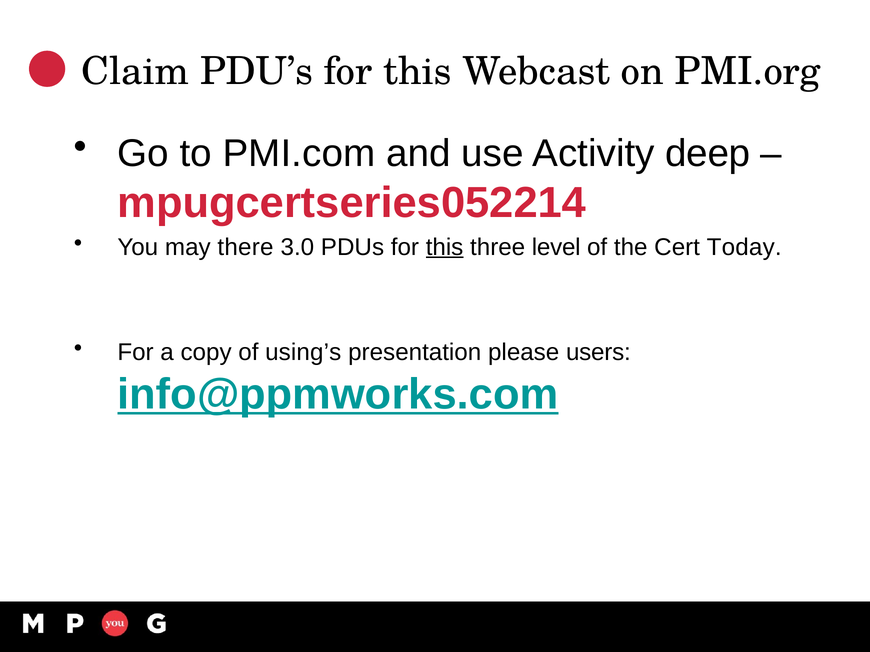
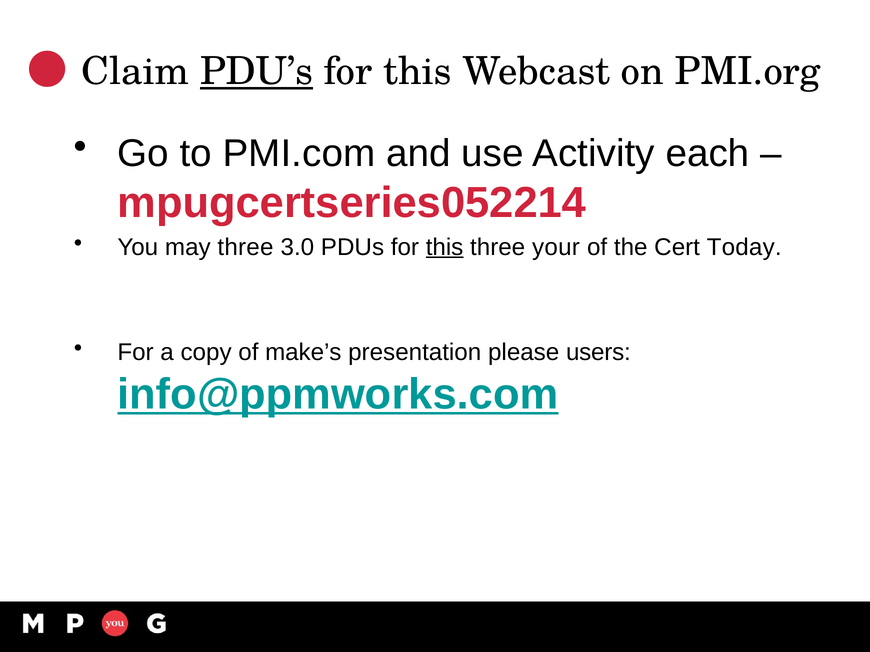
PDU’s underline: none -> present (257, 72)
deep: deep -> each (708, 153)
may there: there -> three (245, 247)
level: level -> your (556, 247)
using’s: using’s -> make’s (303, 353)
